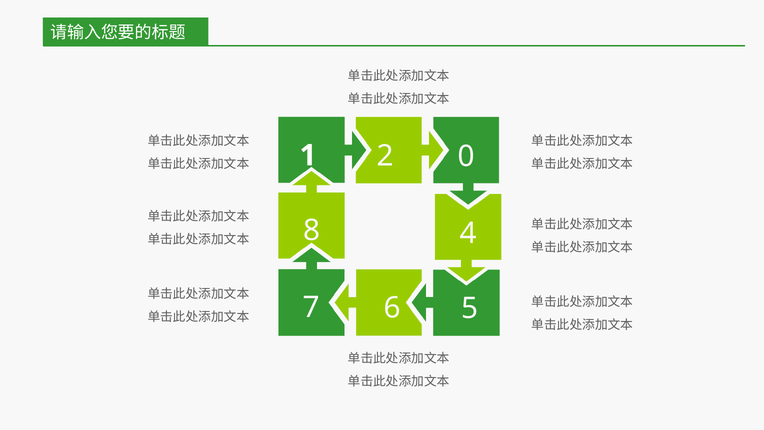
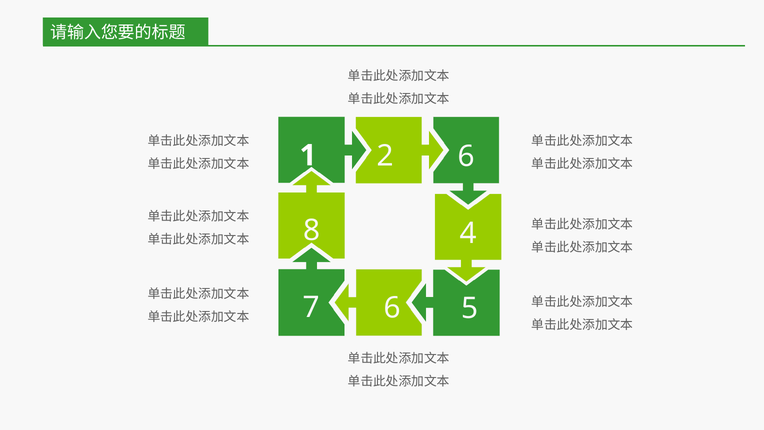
2 0: 0 -> 6 (466, 156)
